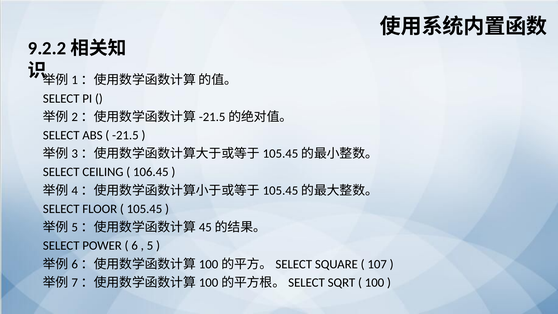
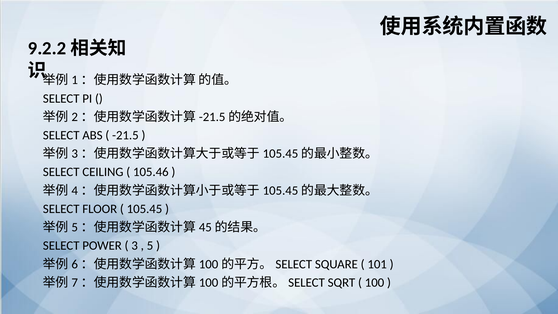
106.45: 106.45 -> 105.46 (151, 172)
6: 6 -> 3 (135, 246)
107: 107 -> 101 (377, 264)
